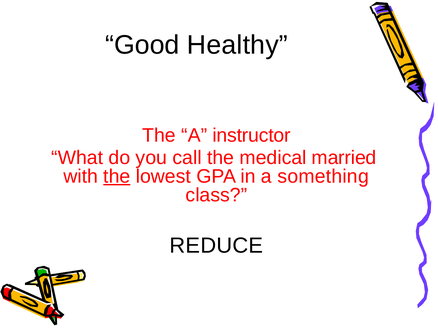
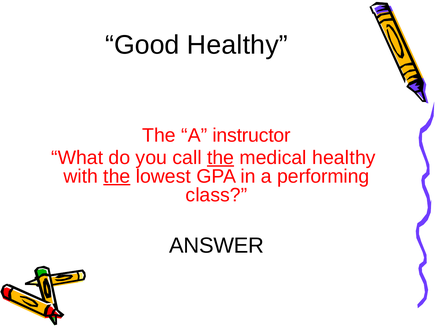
the underline: none -> present (221, 157)
medical married: married -> healthy (344, 157)
something: something -> performing (323, 176)
REDUCE: REDUCE -> ANSWER (217, 245)
